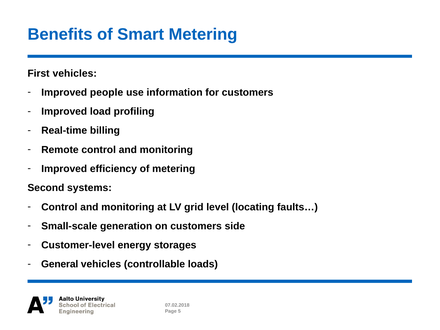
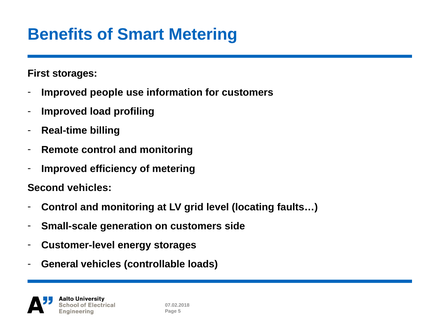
First vehicles: vehicles -> storages (75, 73)
Second systems: systems -> vehicles (89, 188)
